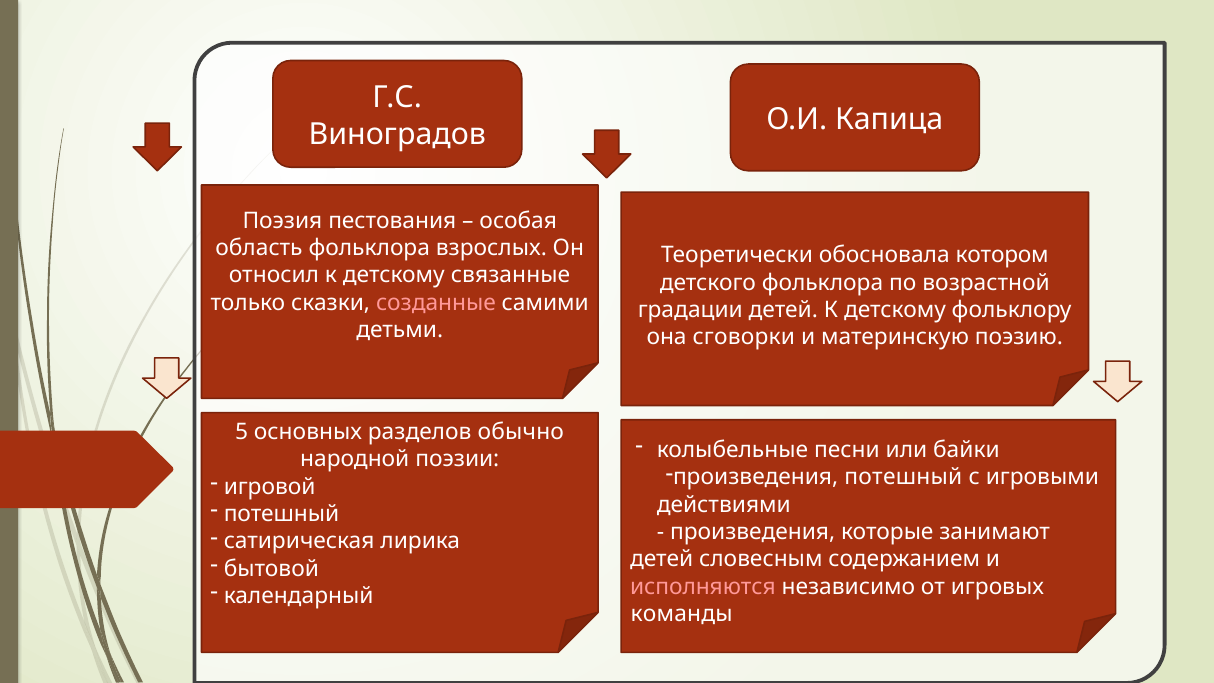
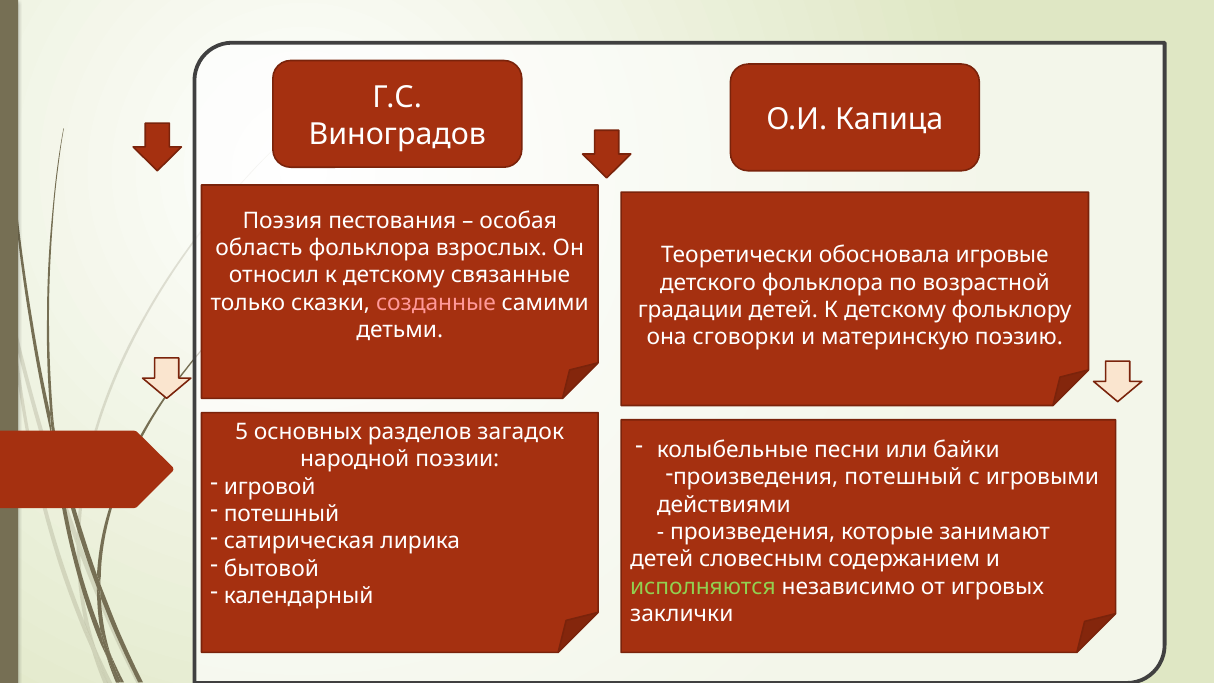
котором: котором -> игровые (1002, 255)
обычно: обычно -> загадок (521, 432)
исполняются colour: pink -> light green (703, 586)
команды: команды -> заклички (682, 614)
